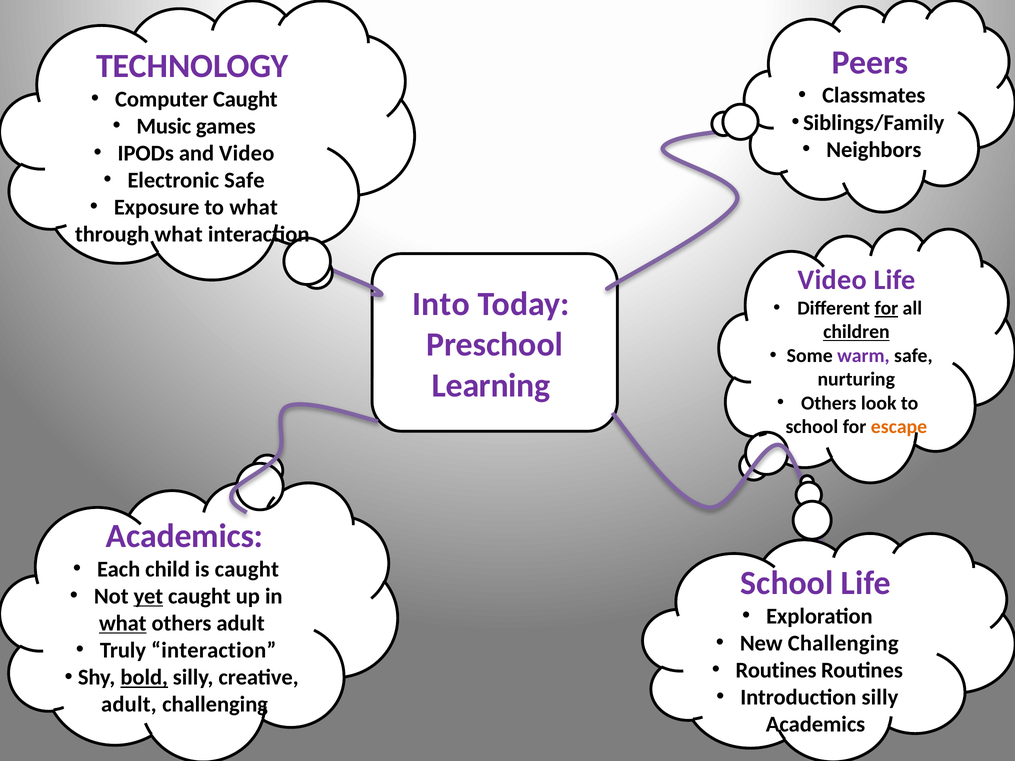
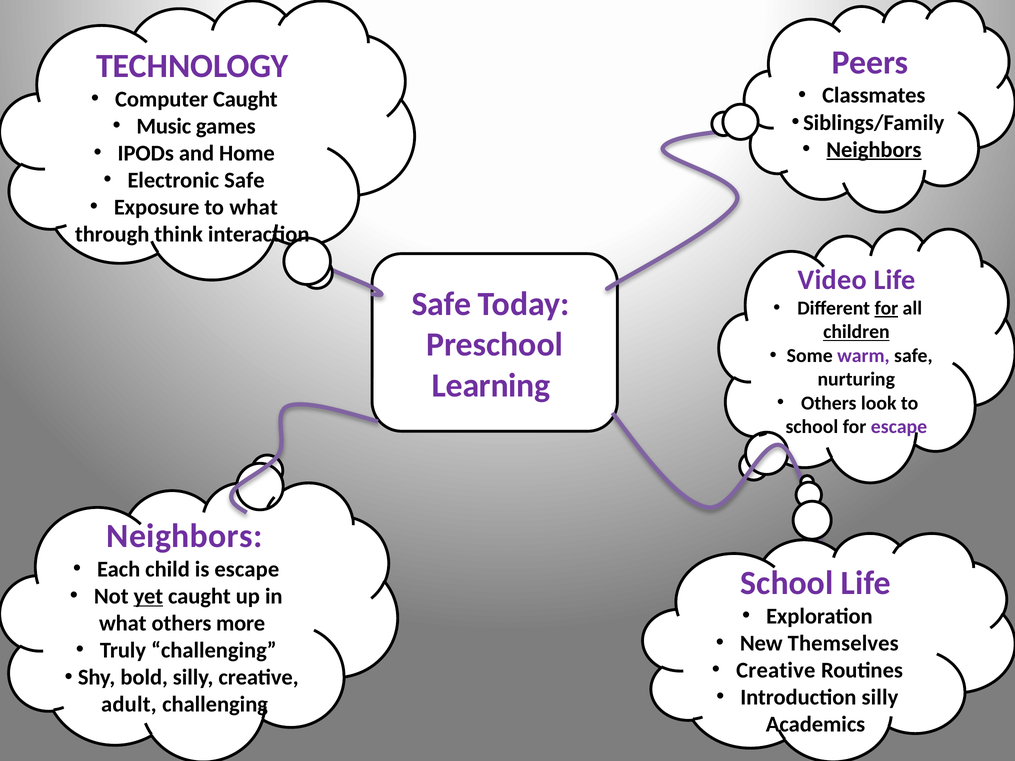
Neighbors underline: none -> present (874, 150)
and Video: Video -> Home (247, 153)
through what: what -> think (179, 234)
Into: Into -> Safe (441, 304)
escape colour: orange -> purple (899, 427)
Academics: Academics -> Neighbors (184, 536)
is caught: caught -> escape (247, 569)
what underline: present -> none (123, 624)
others adult: adult -> more (241, 624)
New Challenging: Challenging -> Themselves (843, 643)
Truly interaction: interaction -> challenging (214, 651)
Routines: Routines -> Creative (776, 670)
bold underline: present -> none (144, 678)
